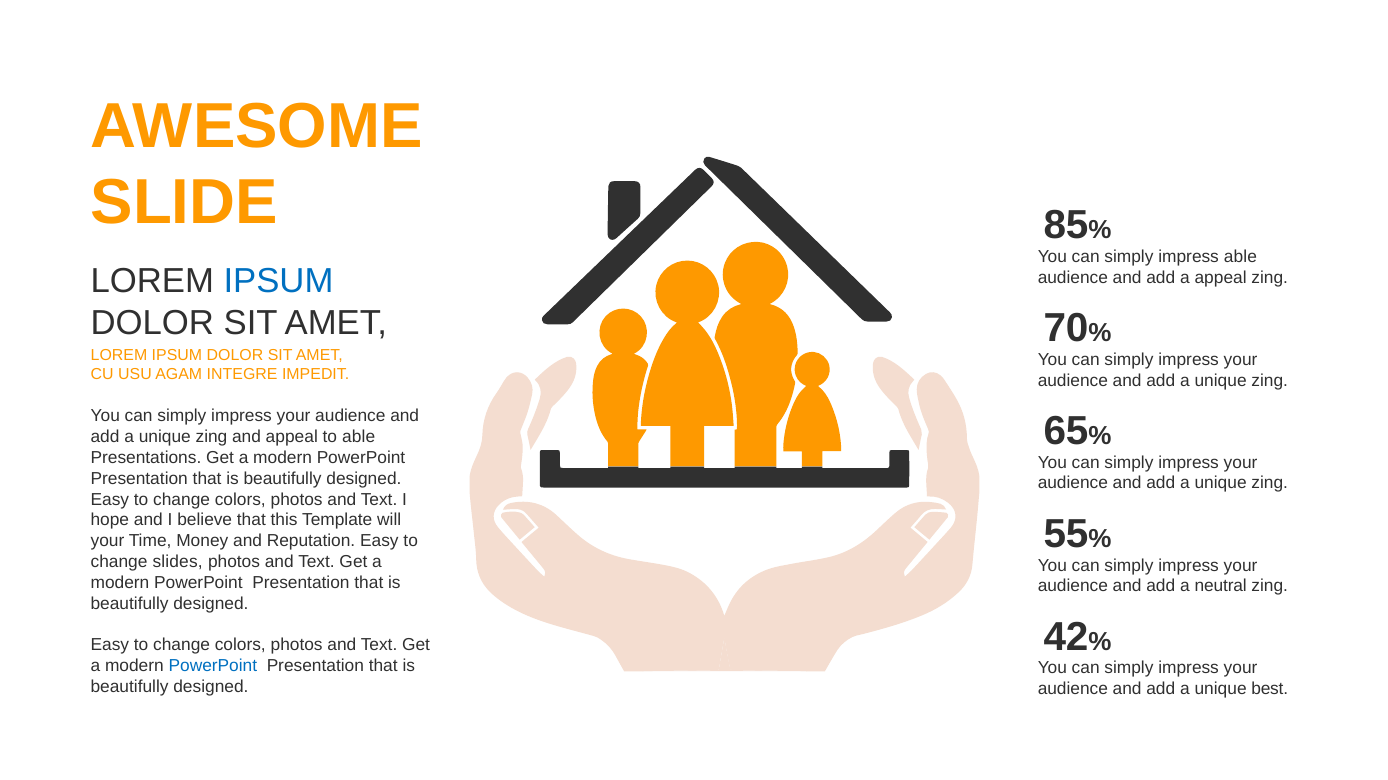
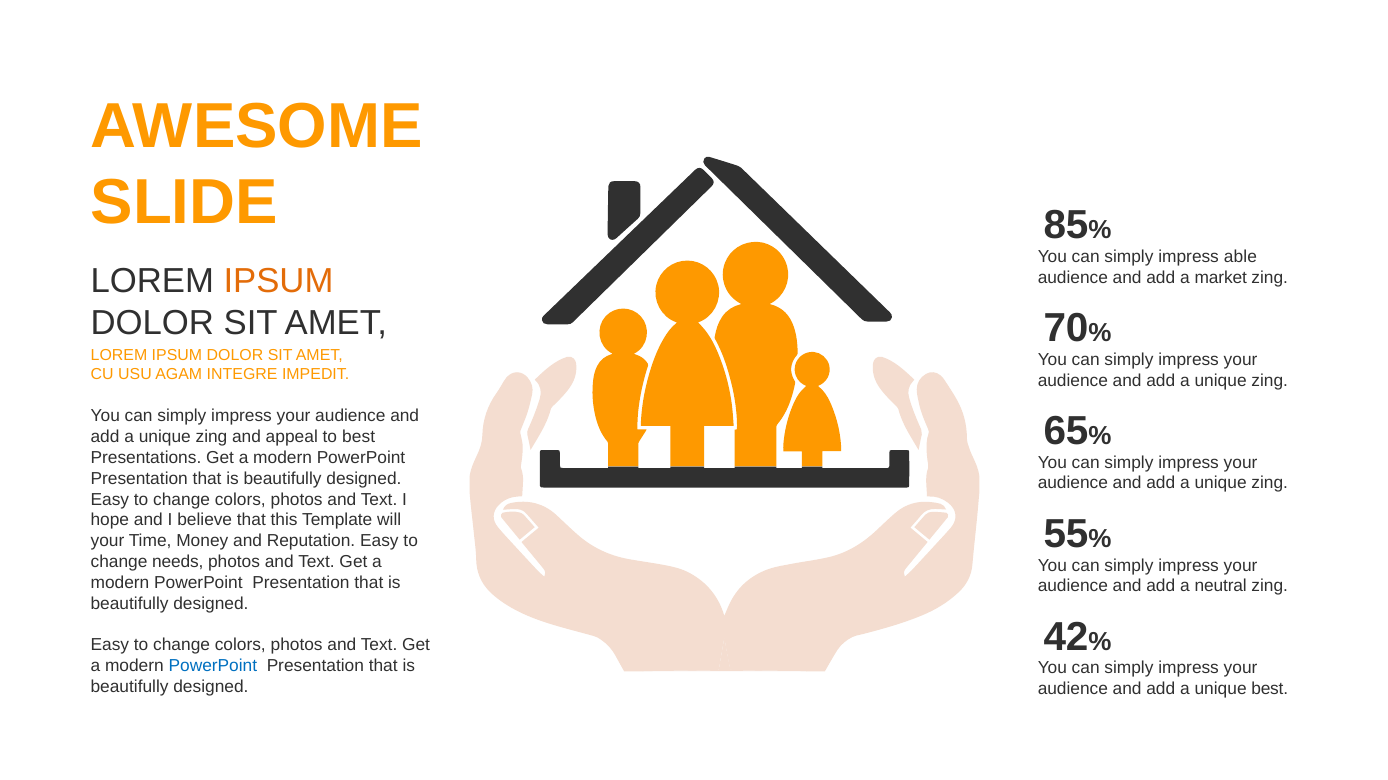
IPSUM colour: blue -> orange (279, 282)
a appeal: appeal -> market (1221, 278)
to able: able -> best (359, 437)
slides: slides -> needs (178, 562)
